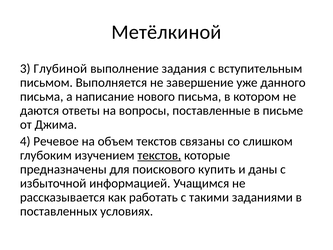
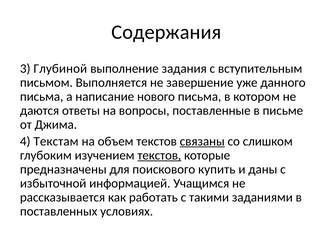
Метёлкиной: Метёлкиной -> Содержания (166, 32)
Речевое: Речевое -> Текстам (56, 141)
связаны underline: none -> present (202, 141)
